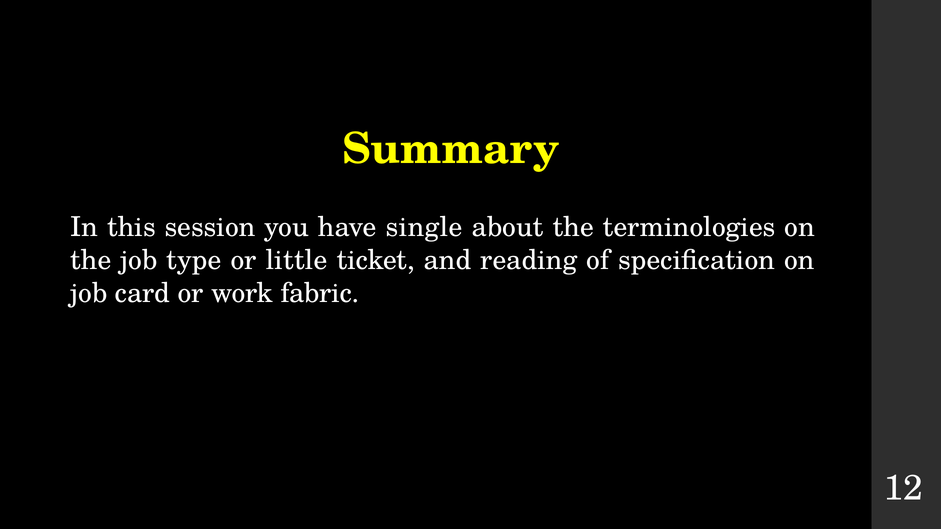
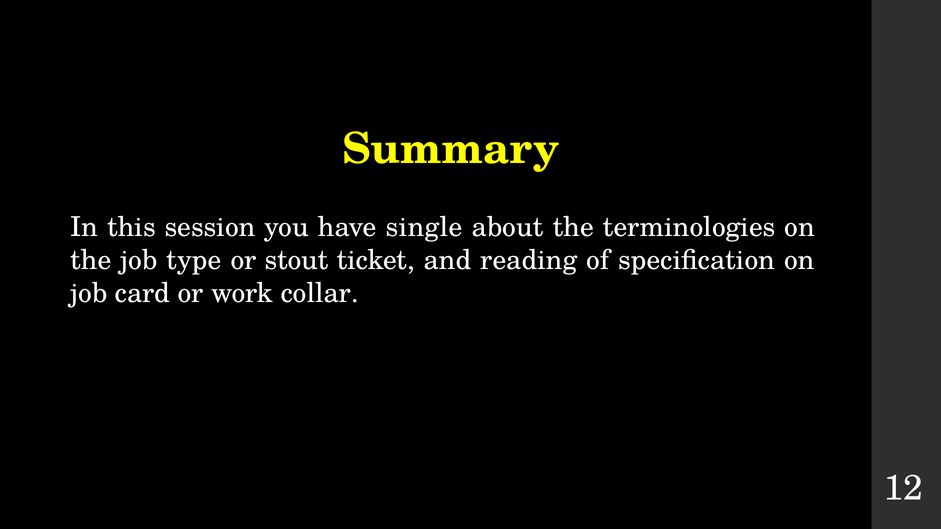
little: little -> stout (297, 260)
fabric: fabric -> collar (320, 293)
